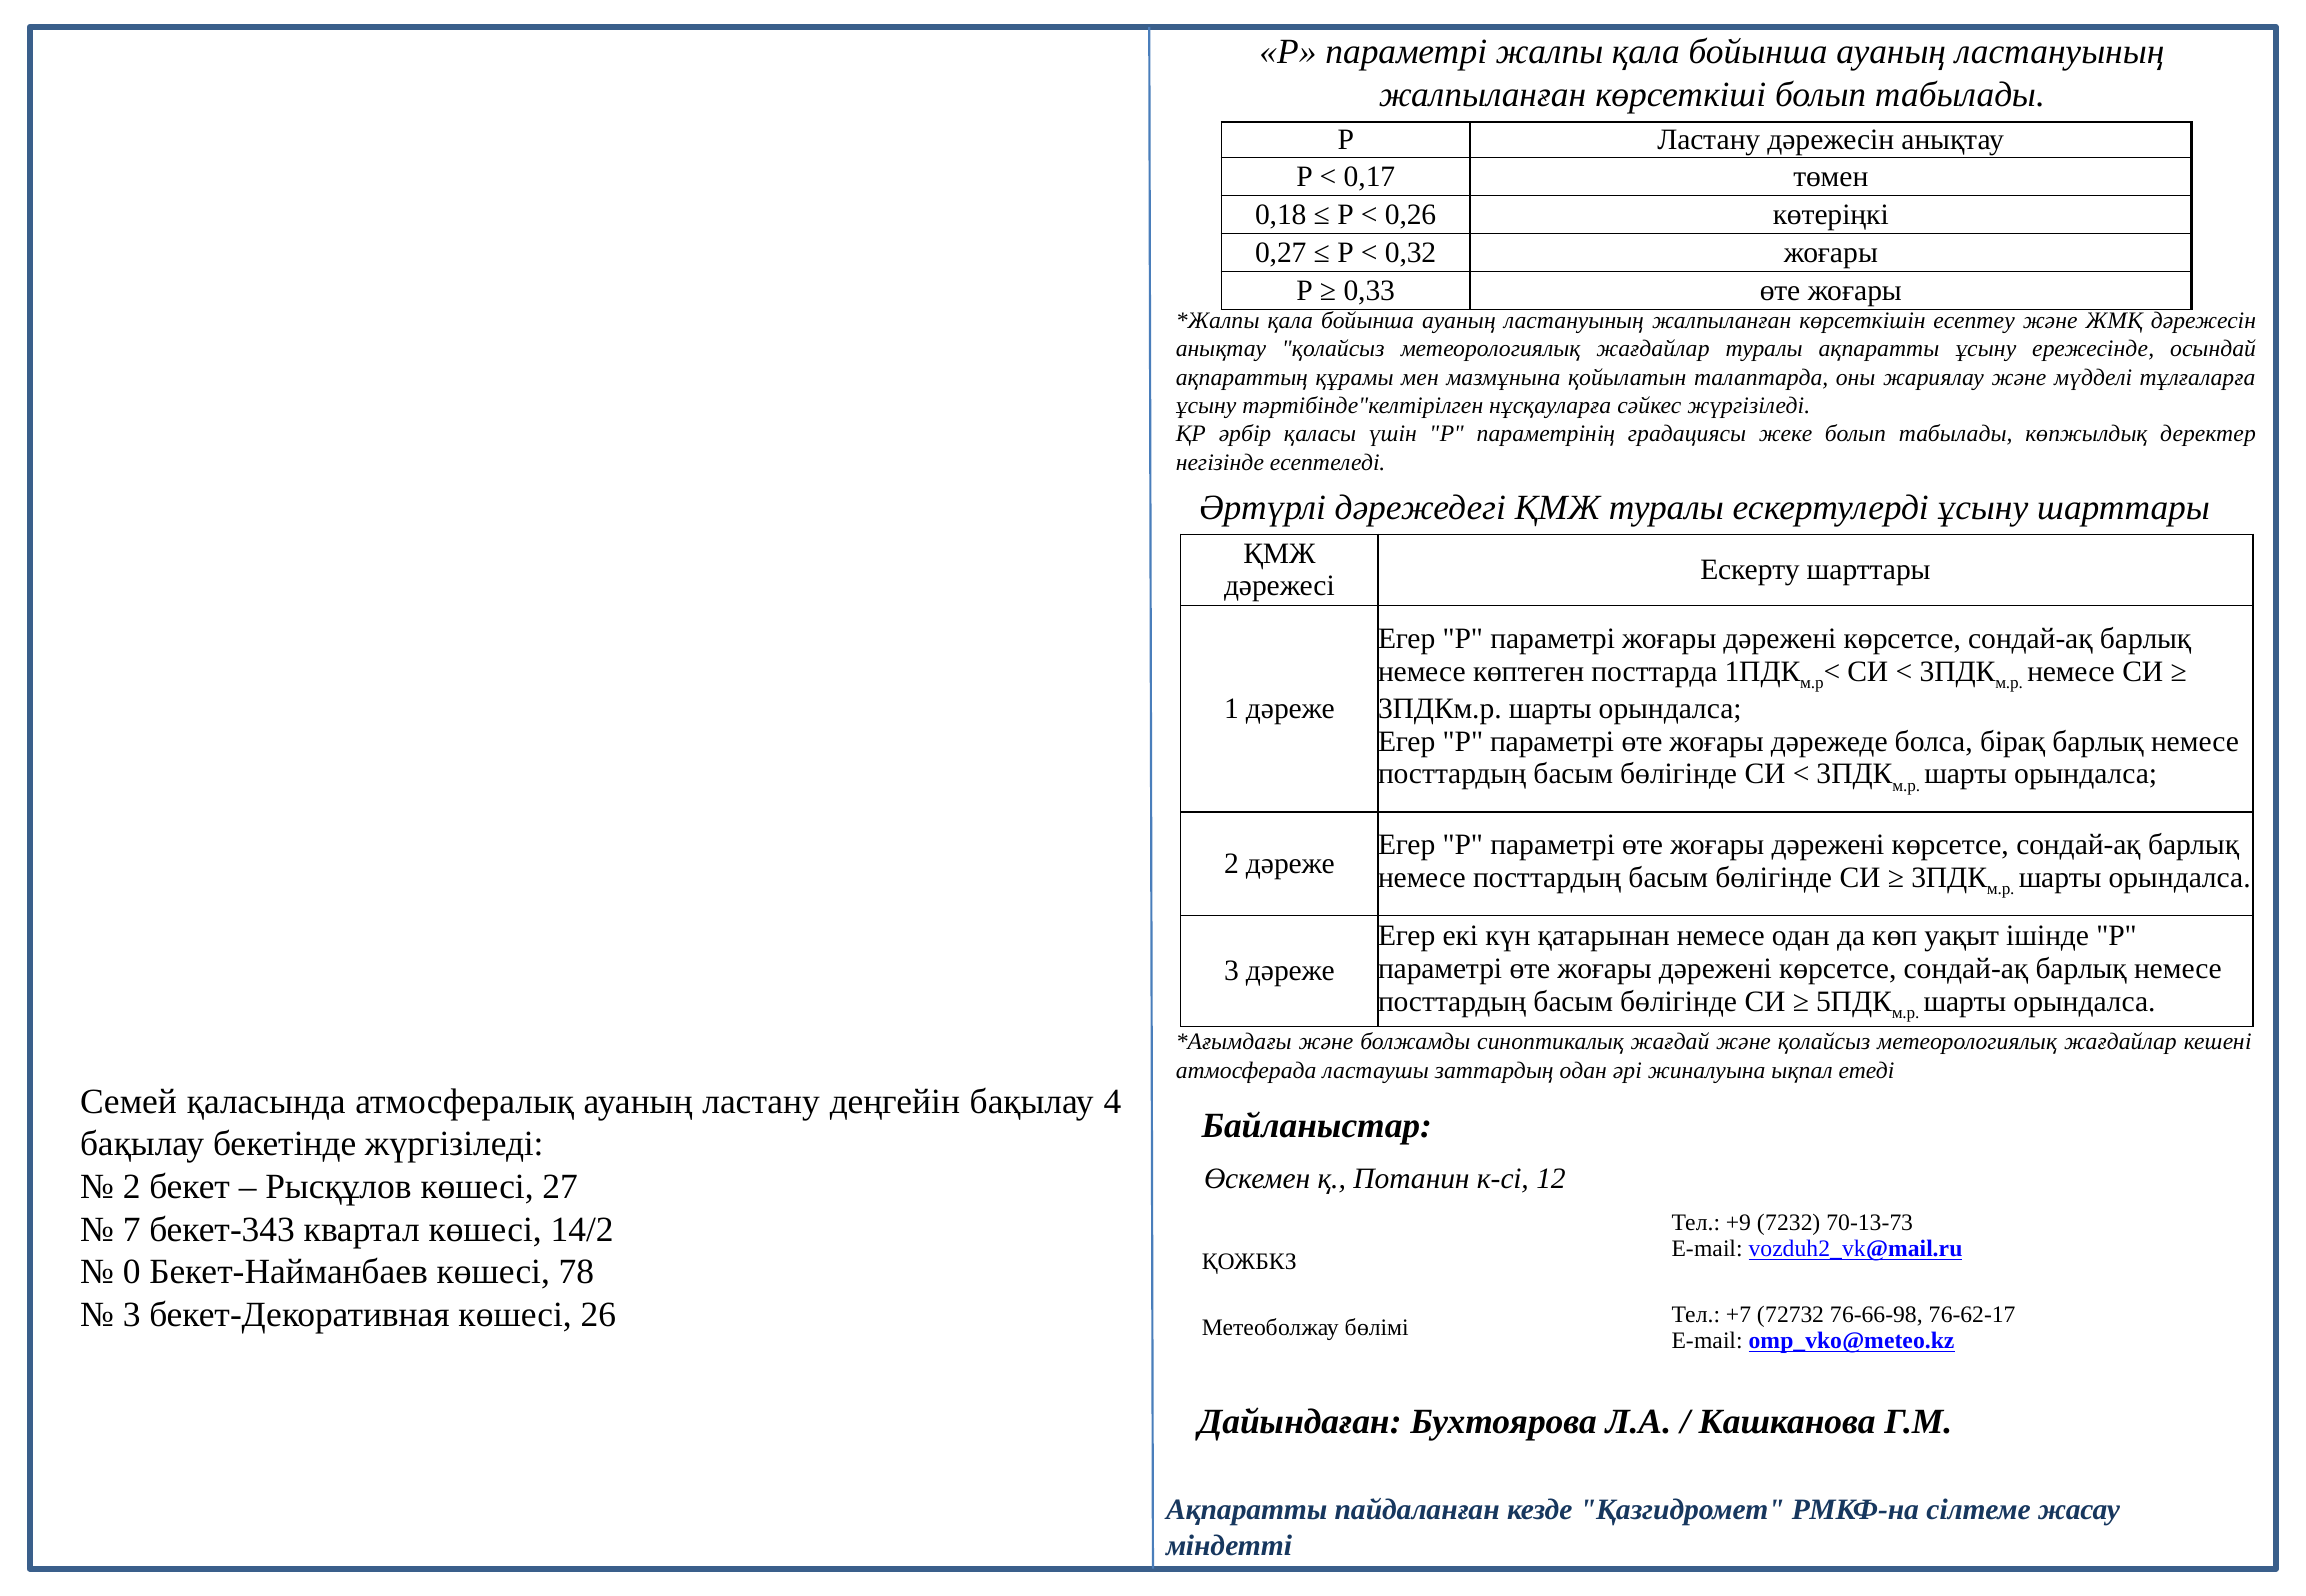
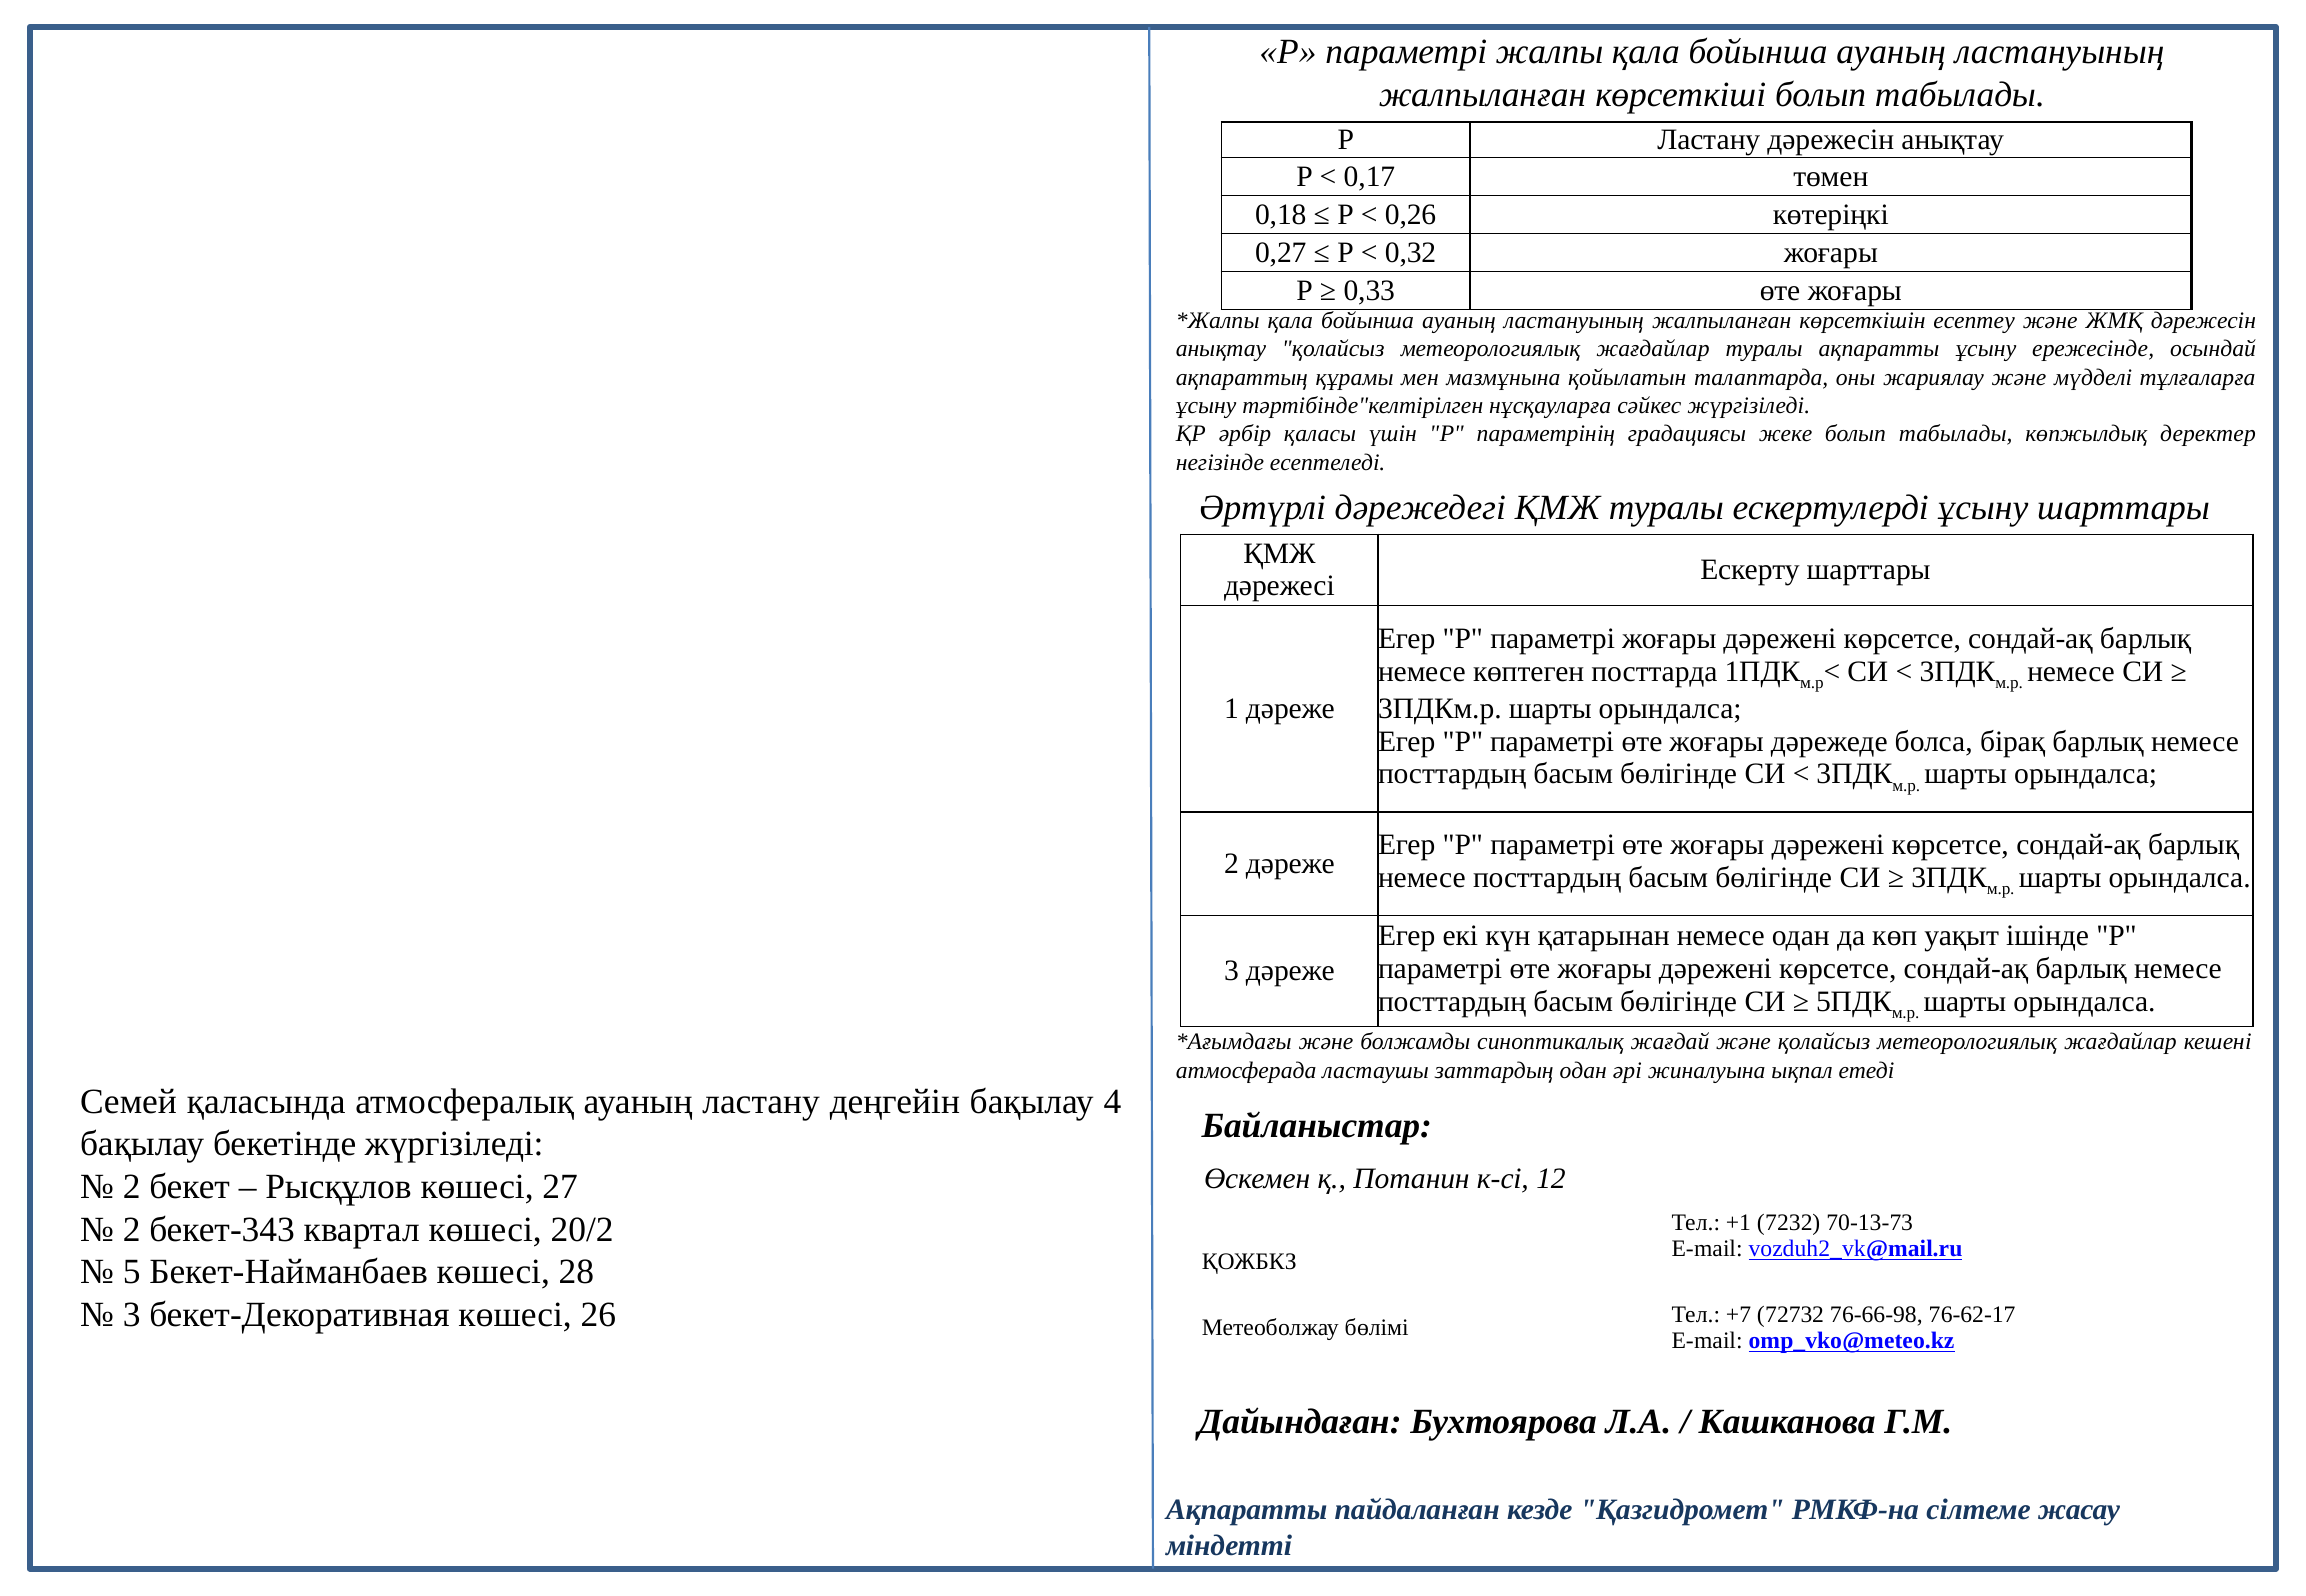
+9: +9 -> +1 (1738, 1223)
7: 7 -> 2 (132, 1230)
14/2: 14/2 -> 20/2 (582, 1230)
0: 0 -> 5 (132, 1272)
78: 78 -> 28 (576, 1272)
